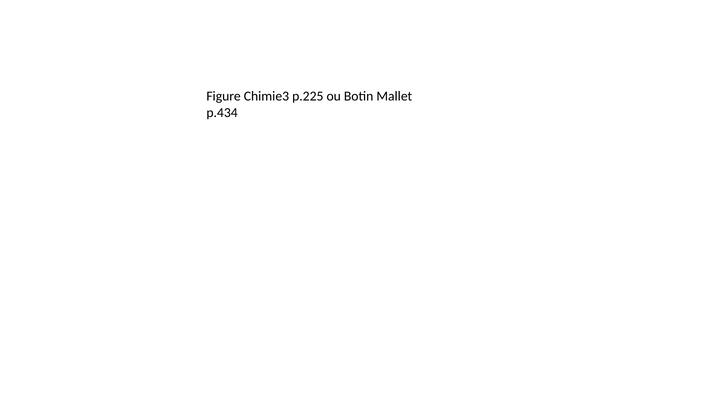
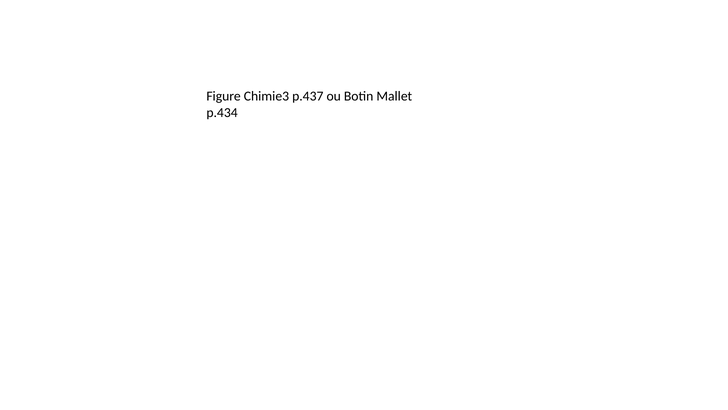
p.225: p.225 -> p.437 (308, 96)
